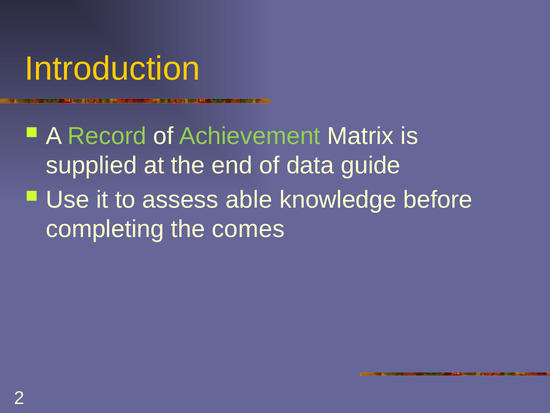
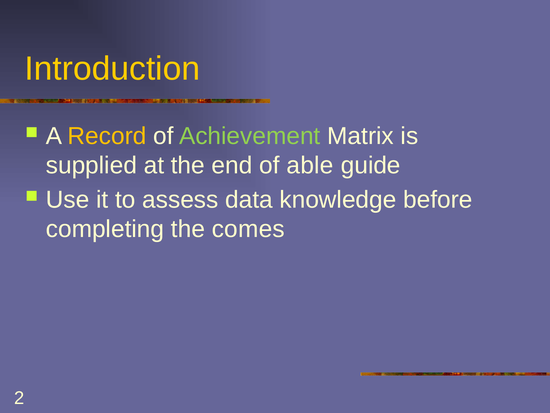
Record colour: light green -> yellow (107, 136)
data: data -> able (310, 165)
able: able -> data (249, 199)
